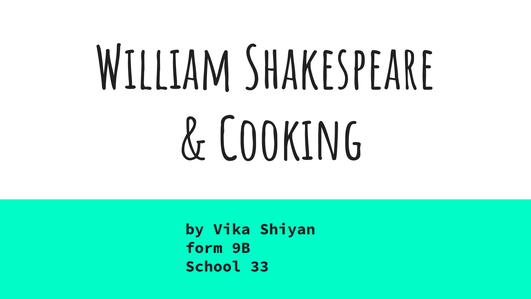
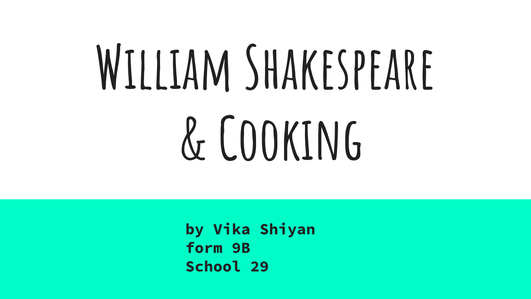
33: 33 -> 29 (260, 266)
